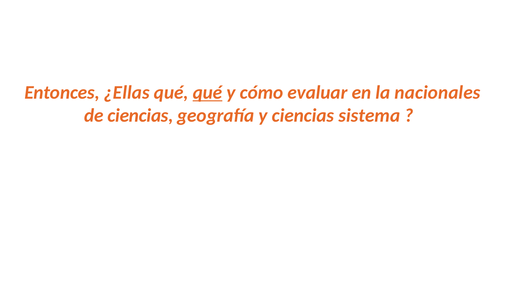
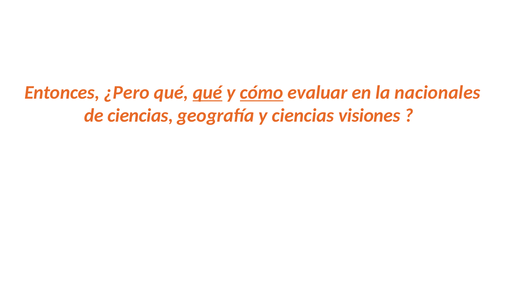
¿Ellas: ¿Ellas -> ¿Pero (127, 92)
cómo underline: none -> present (262, 92)
sistema: sistema -> visiones (369, 115)
